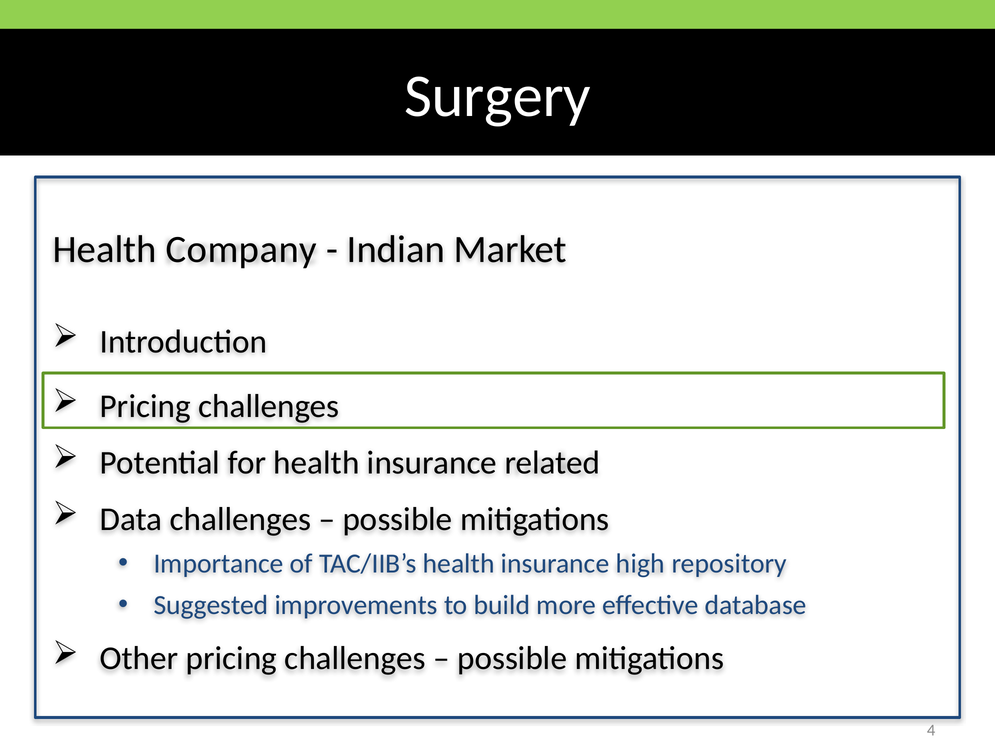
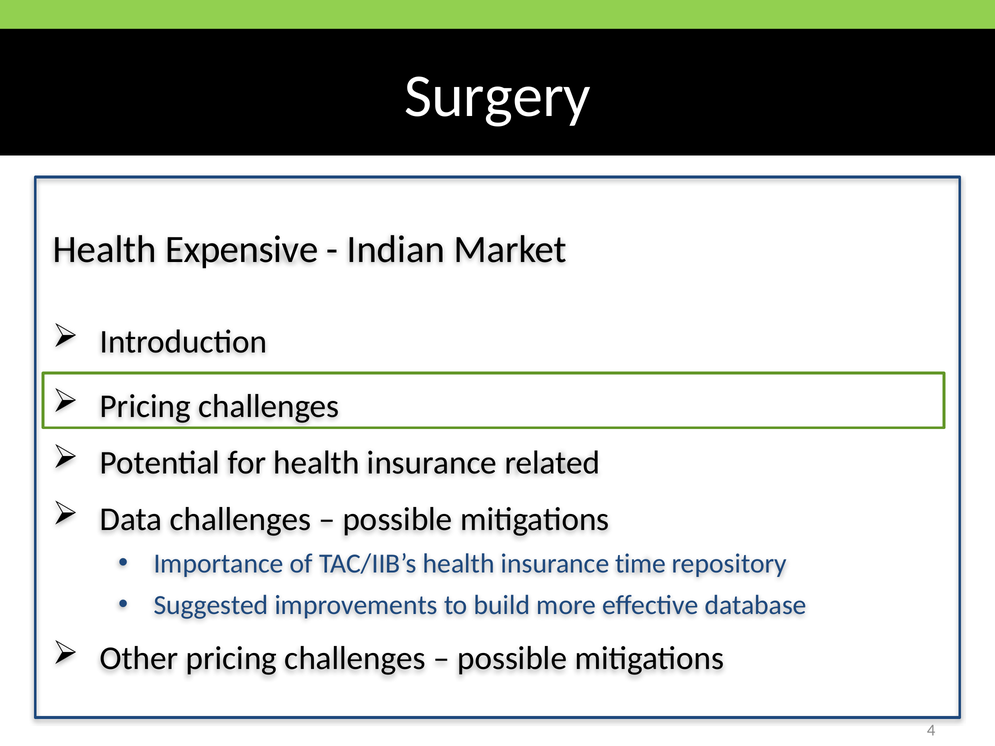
Company: Company -> Expensive (242, 249)
high: high -> time (641, 564)
